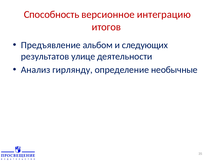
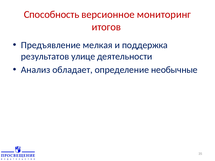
интеграцию: интеграцию -> мониторинг (164, 15)
альбом: альбом -> мелкая (98, 45)
следующих: следующих -> поддержка (145, 45)
гирлянду: гирлянду -> обладает (73, 70)
